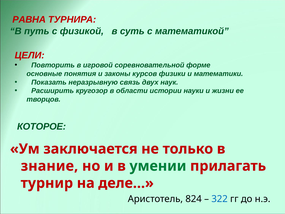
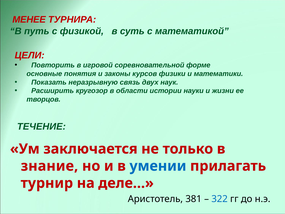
РАВНА: РАВНА -> МЕНЕЕ (29, 20)
КОТОРОЕ: КОТОРОЕ -> ТЕЧЕНИЕ (41, 127)
умении colour: green -> blue (158, 166)
824: 824 -> 381 (194, 199)
